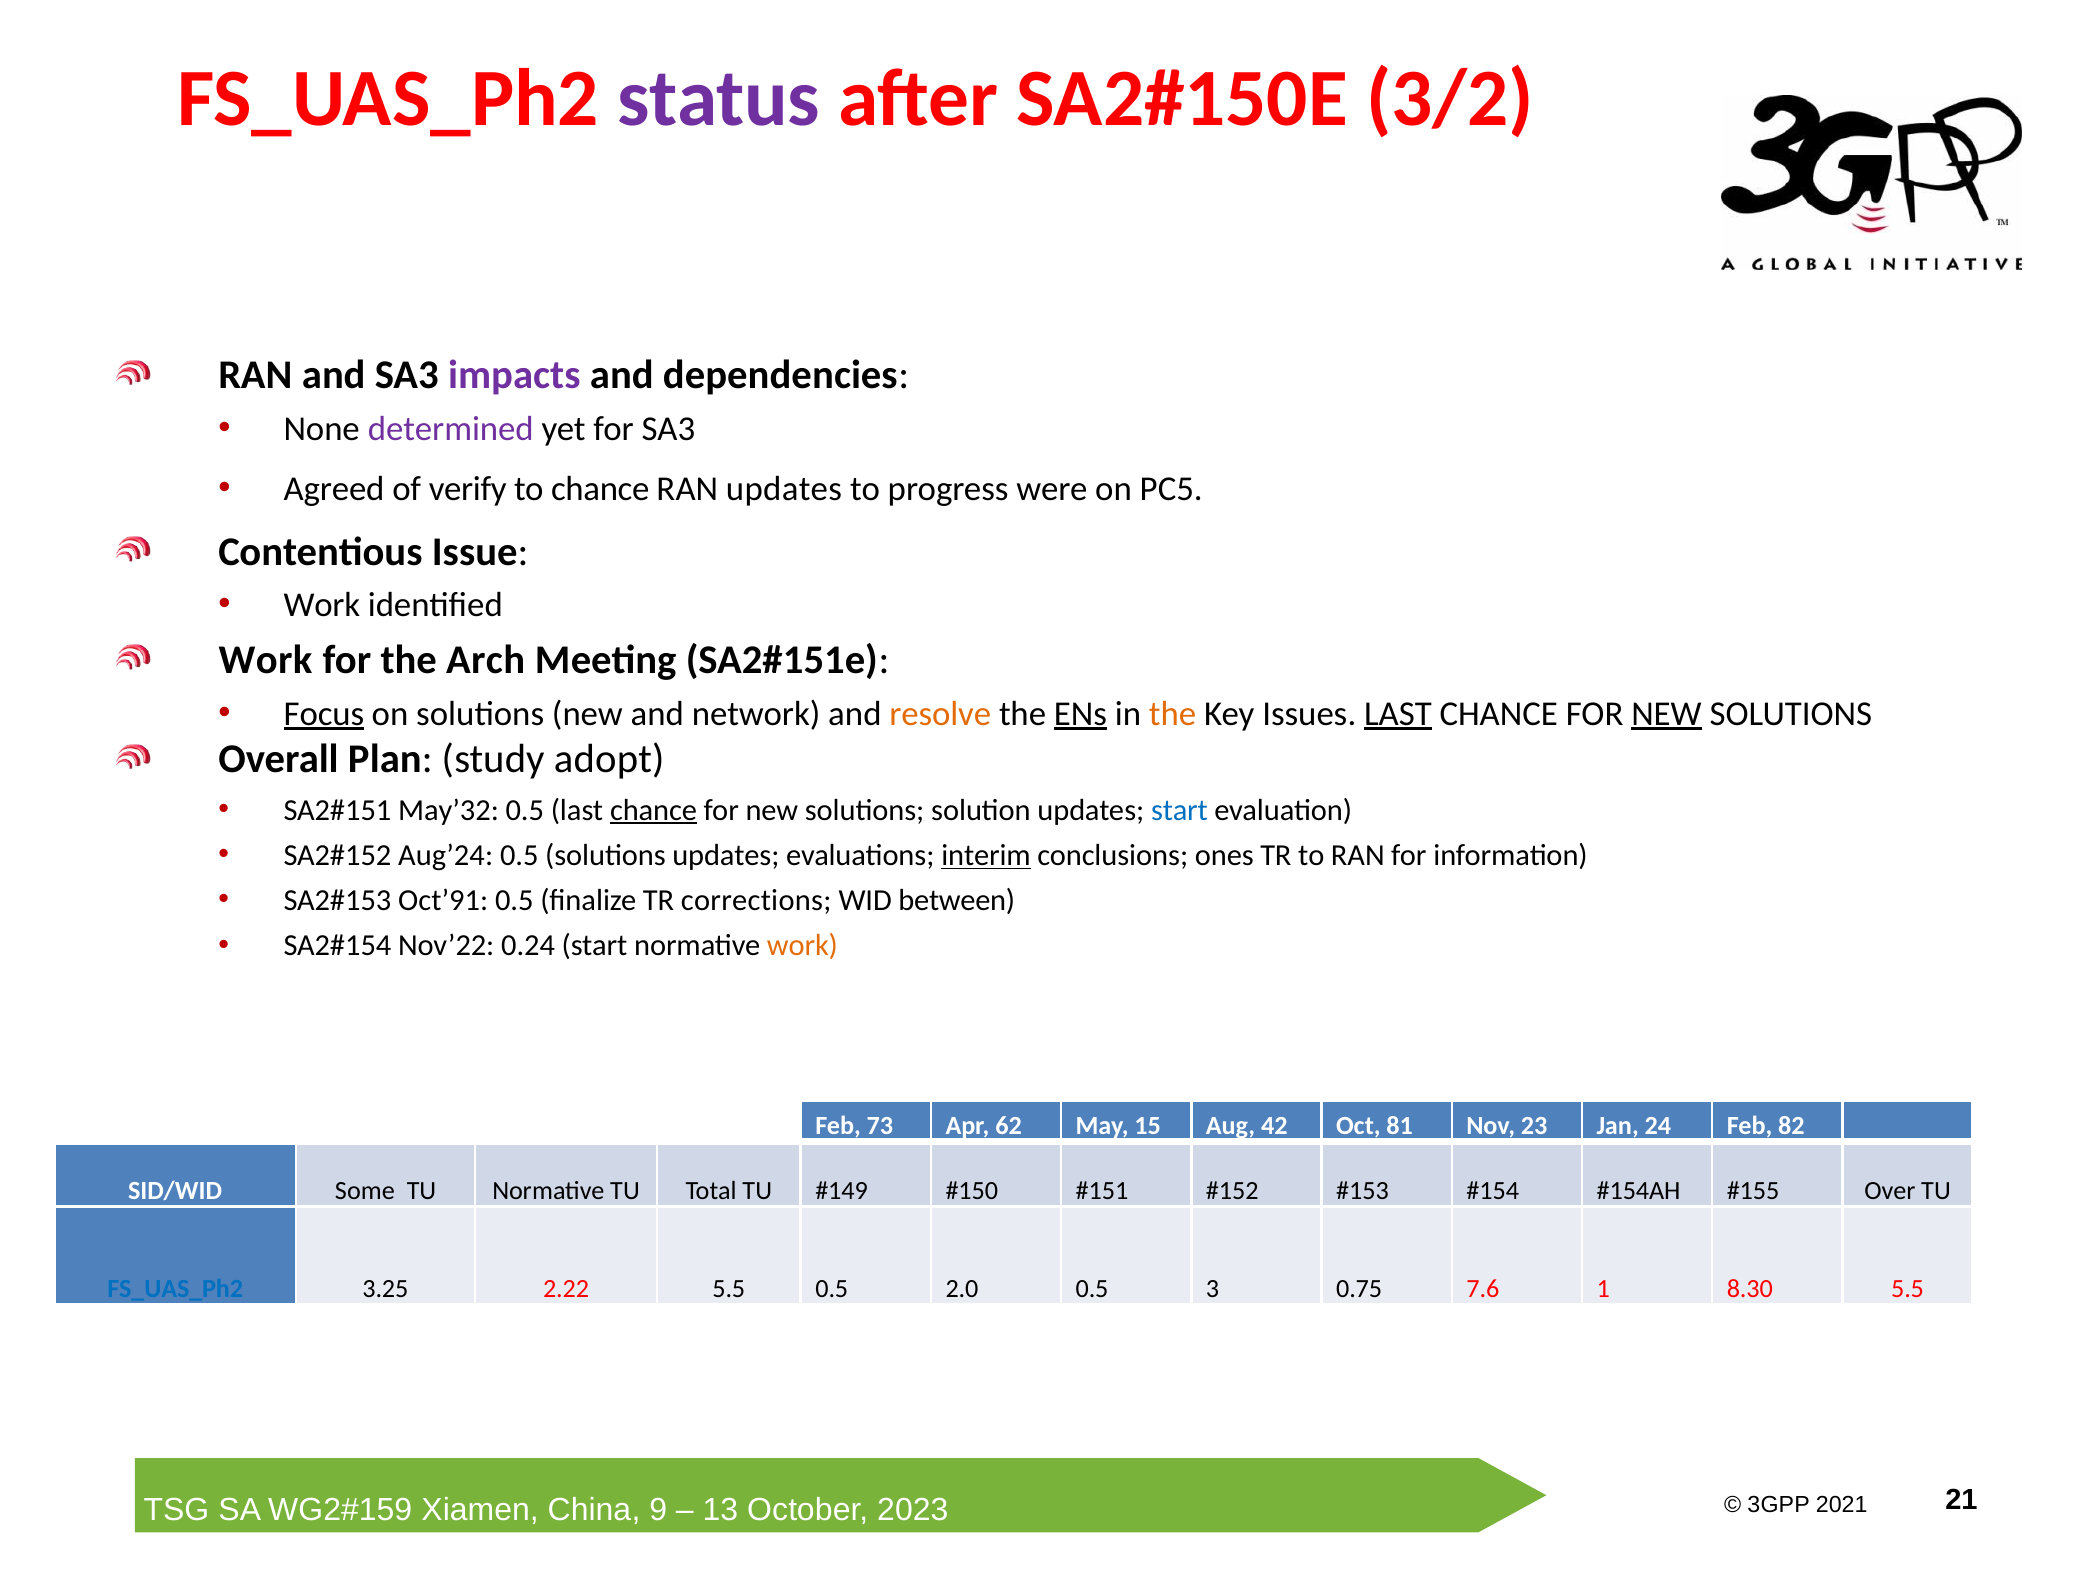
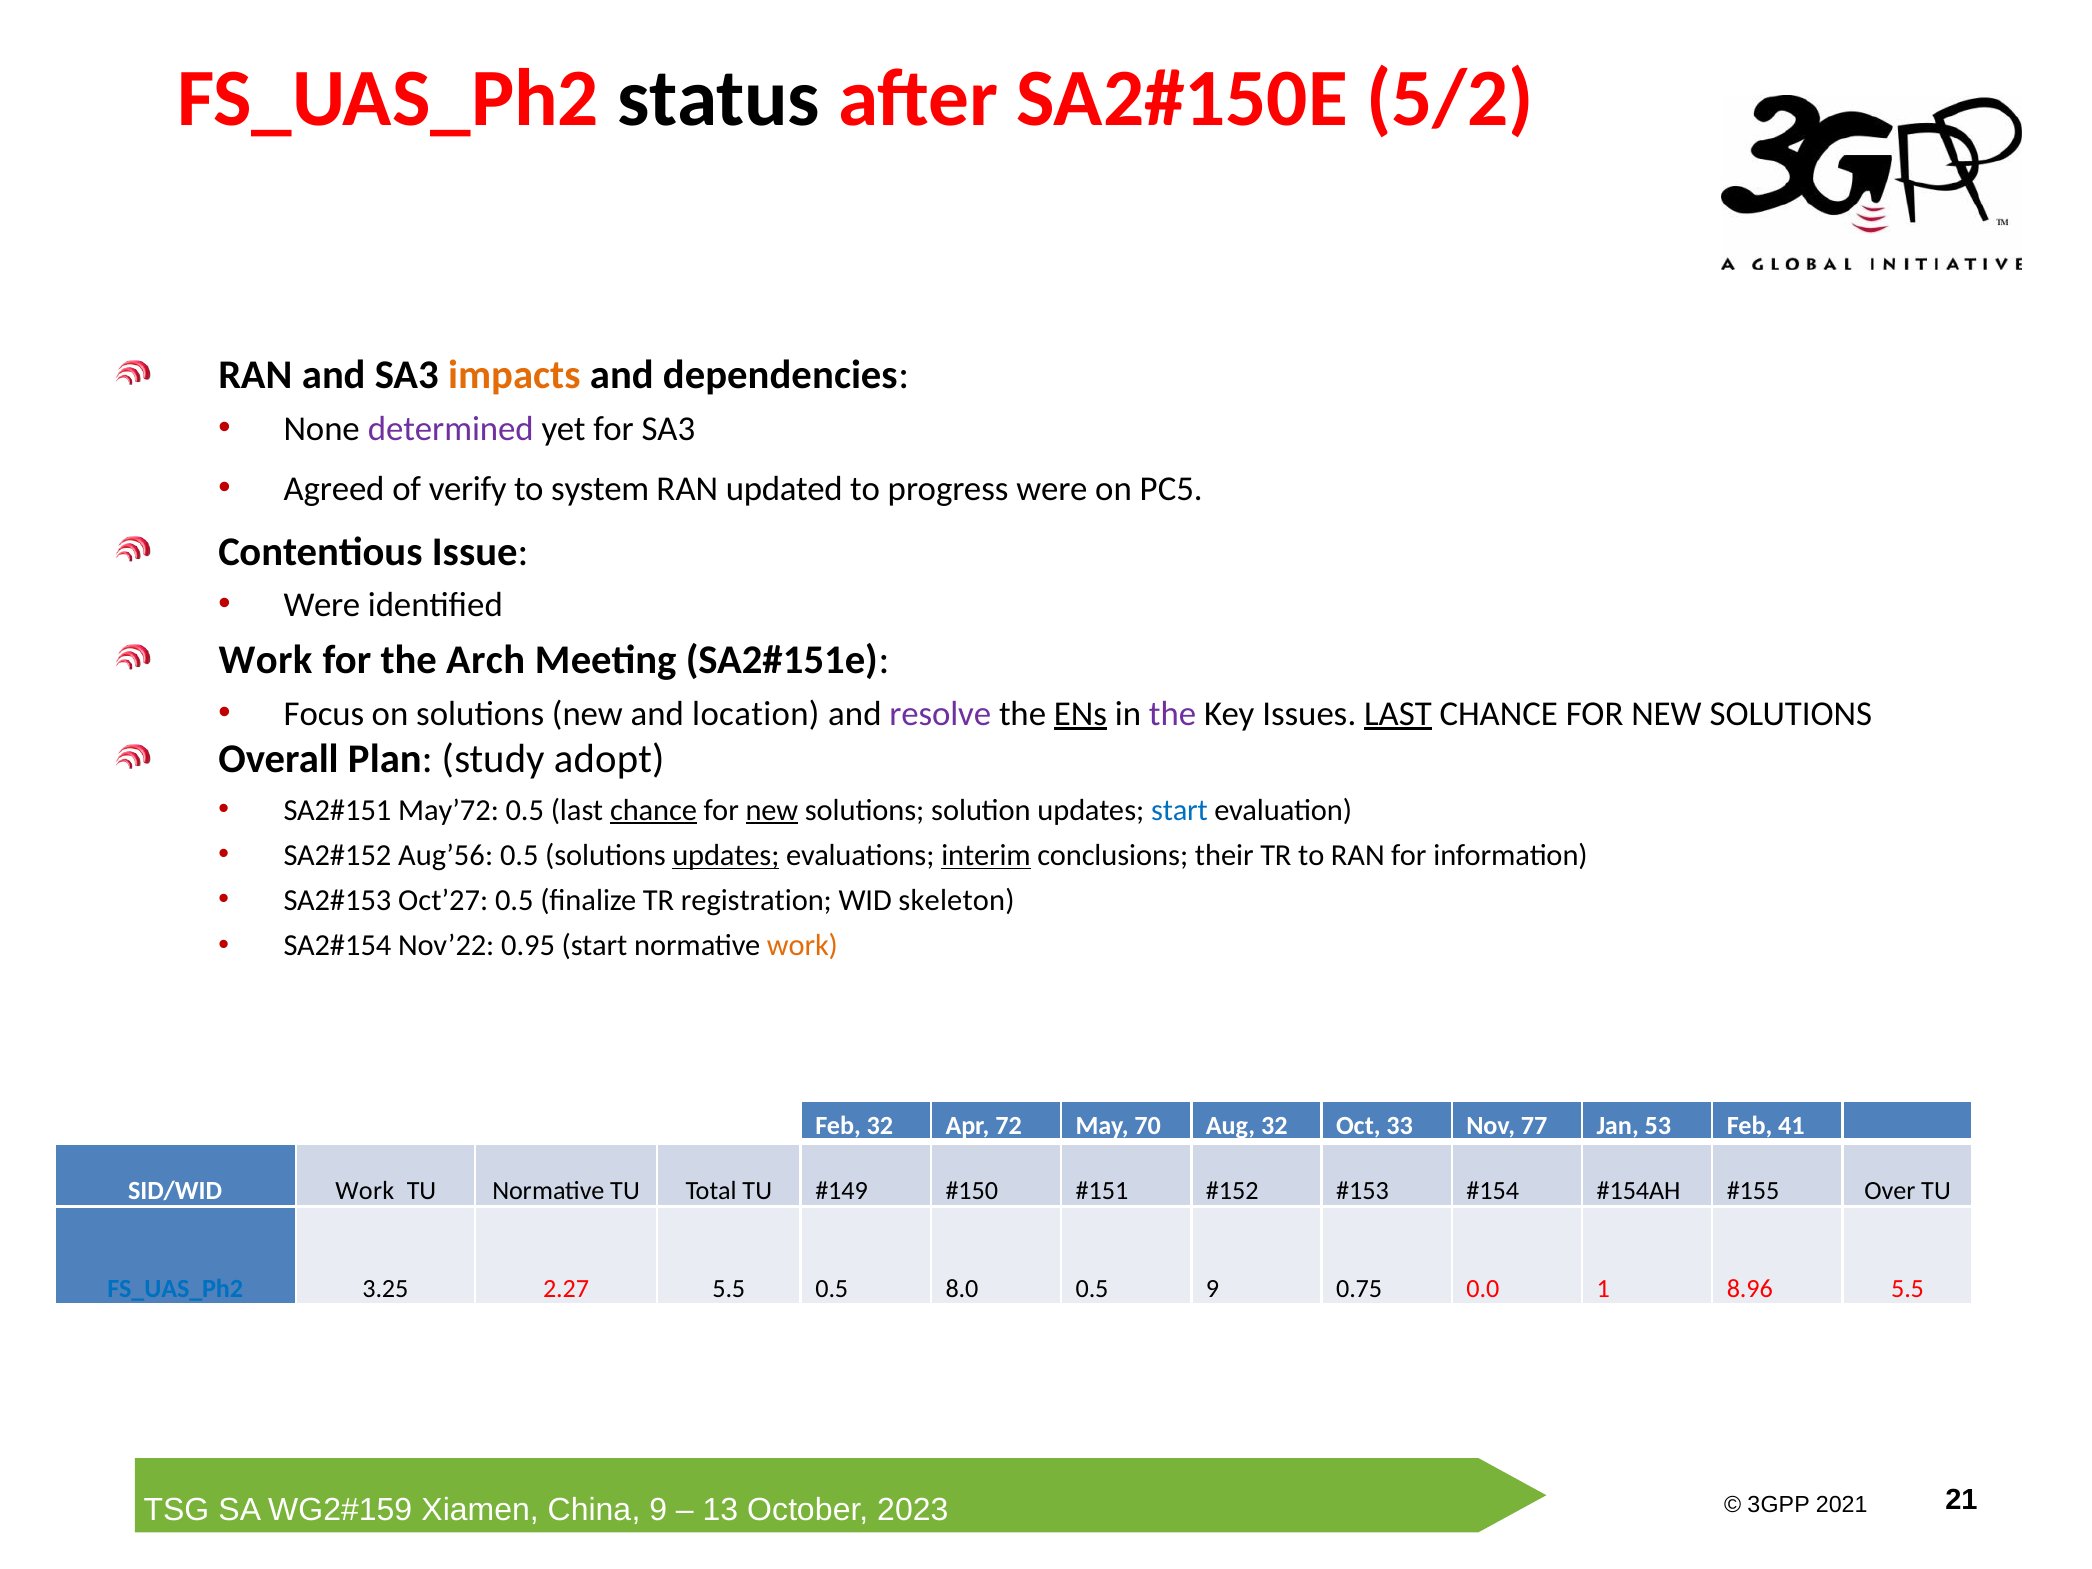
status colour: purple -> black (719, 99)
3/2: 3/2 -> 5/2 (1450, 99)
impacts colour: purple -> orange (514, 376)
to chance: chance -> system (600, 489)
RAN updates: updates -> updated (784, 489)
Work: Work -> Were (322, 605)
Focus underline: present -> none (324, 714)
network: network -> location (756, 714)
resolve colour: orange -> purple (940, 714)
the colour: orange -> purple (1173, 714)
NEW underline: present -> none (1666, 714)
May’32: May’32 -> May’72 (449, 810)
new underline: none -> present (772, 810)
Aug’24: Aug’24 -> Aug’56 (446, 855)
updates underline: none -> present (726, 855)
ones: ones -> their (1224, 855)
Oct’91: Oct’91 -> Oct’27 (443, 901)
corrections: corrections -> registration (756, 901)
between: between -> skeleton (957, 901)
0.24: 0.24 -> 0.95 (528, 946)
Feb 73: 73 -> 32 (880, 1126)
62: 62 -> 72 (1009, 1126)
15: 15 -> 70 (1148, 1126)
Aug 42: 42 -> 32 (1274, 1126)
81: 81 -> 33 (1400, 1126)
23: 23 -> 77 (1534, 1126)
24: 24 -> 53 (1658, 1126)
82: 82 -> 41 (1791, 1126)
SID/WID Some: Some -> Work (365, 1191)
2.22: 2.22 -> 2.27 (566, 1289)
2.0: 2.0 -> 8.0 (962, 1289)
0.5 3: 3 -> 9 (1213, 1289)
7.6: 7.6 -> 0.0 (1483, 1289)
8.30: 8.30 -> 8.96 (1750, 1289)
